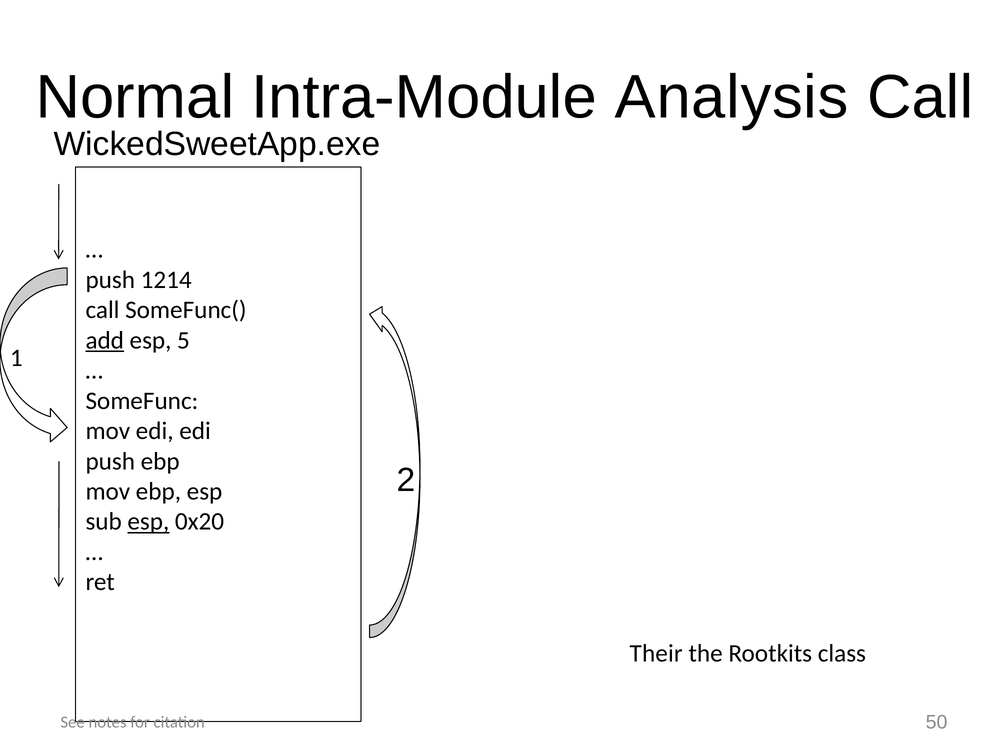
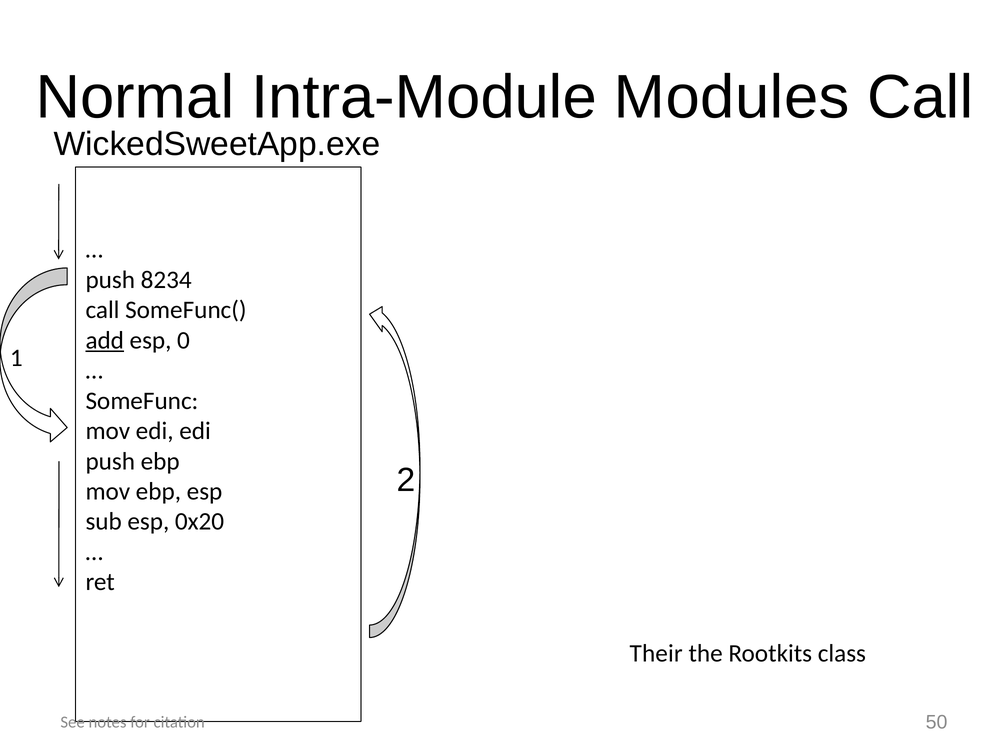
Analysis: Analysis -> Modules (732, 98)
1214: 1214 -> 8234 (166, 280)
5: 5 -> 0 (183, 340)
esp underline: present -> none (148, 522)
